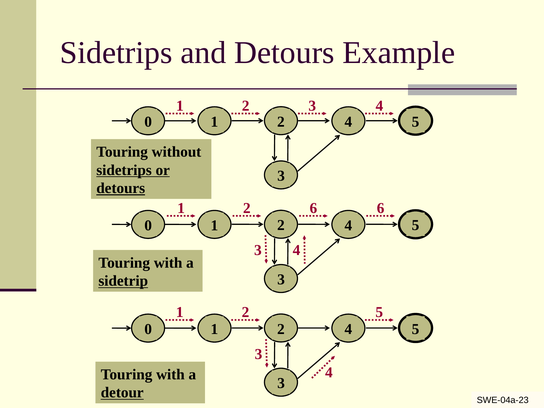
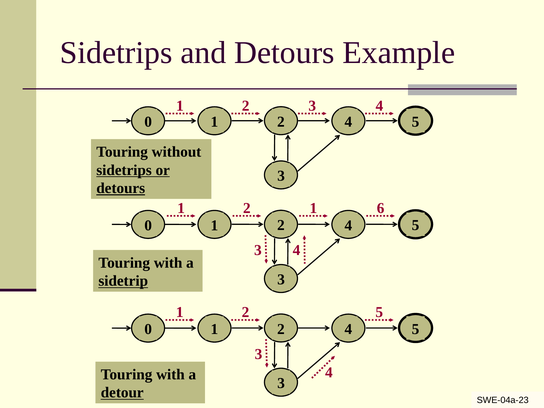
1 2 6: 6 -> 1 (313, 208)
